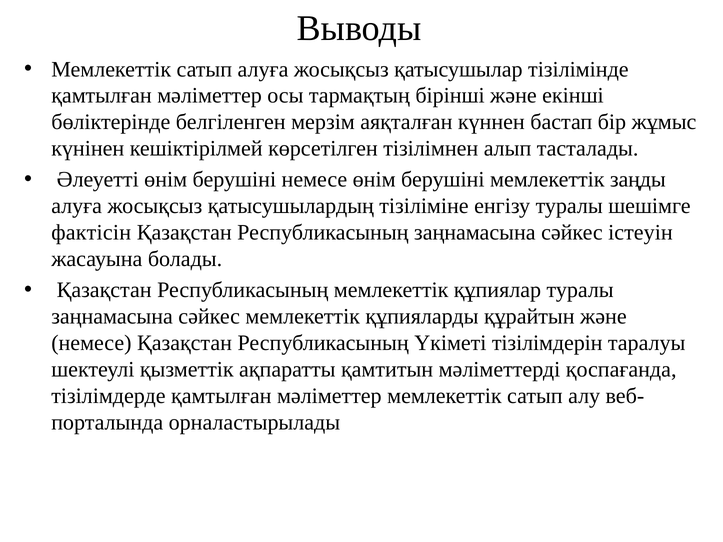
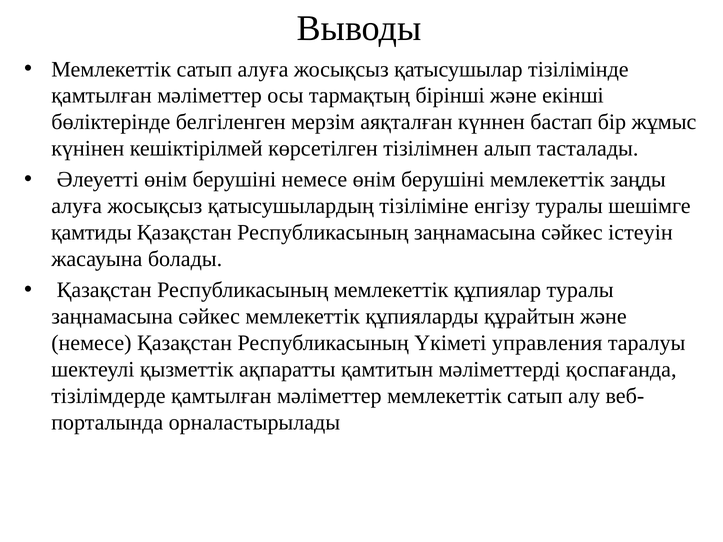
фактісін: фактісін -> қамтиды (91, 233)
тізілімдерін: тізілімдерін -> управления (547, 343)
